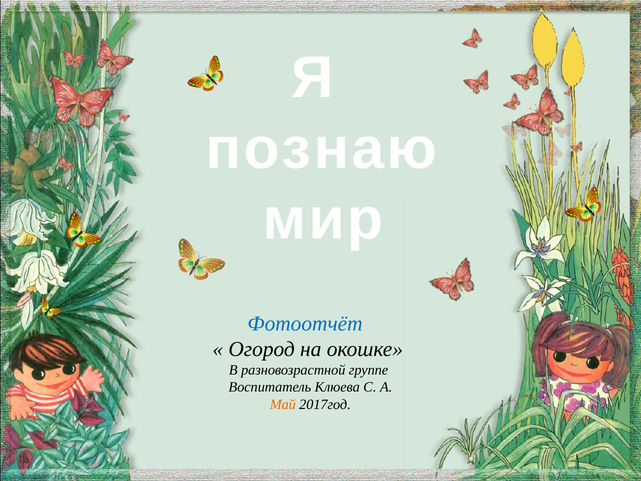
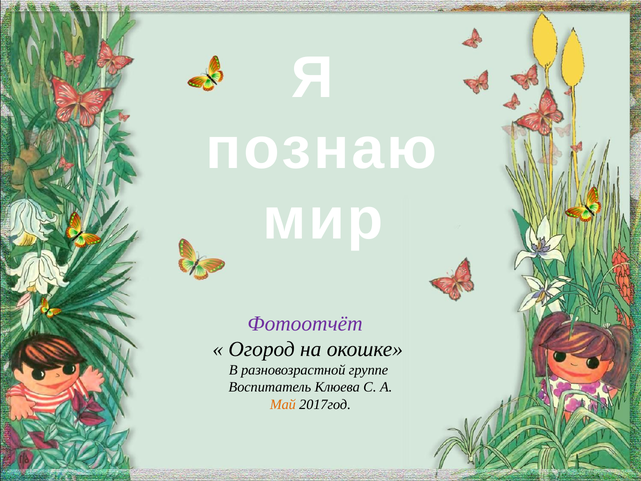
Фотоотчёт colour: blue -> purple (305, 323)
